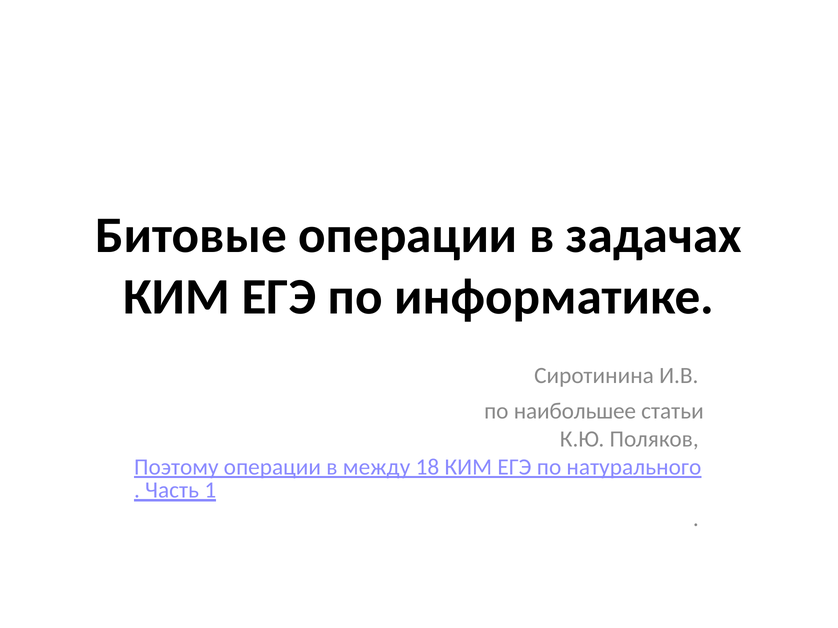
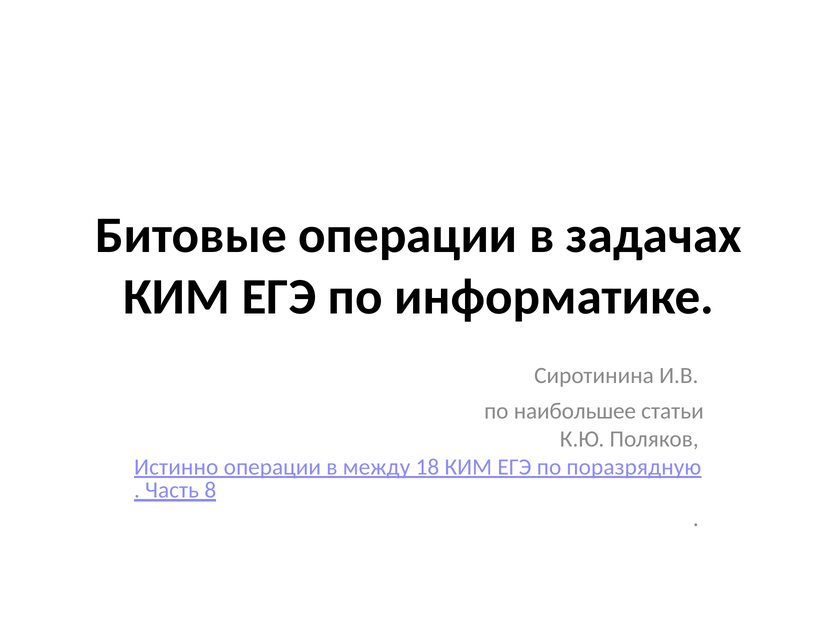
Поэтому: Поэтому -> Истинно (176, 467)
натурального: натурального -> поразрядную (634, 467)
1: 1 -> 8 (210, 491)
